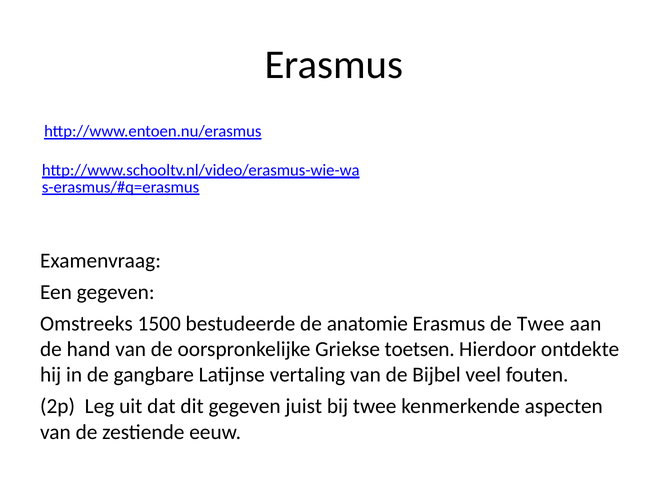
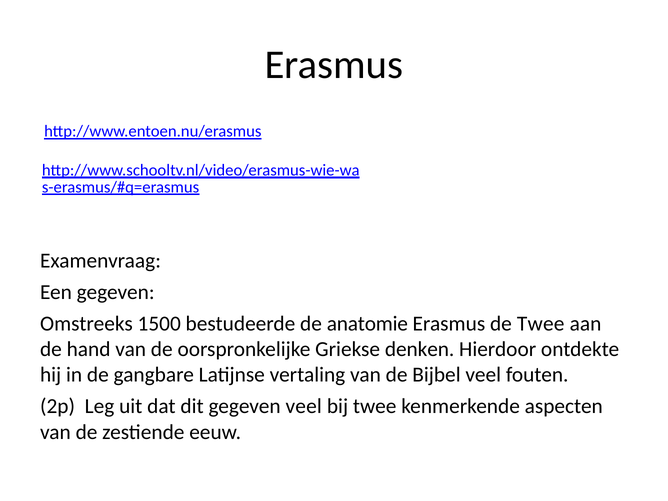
toetsen: toetsen -> denken (420, 349)
gegeven juist: juist -> veel (304, 406)
